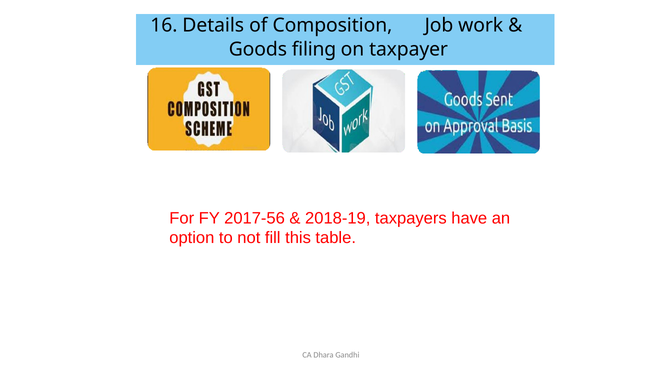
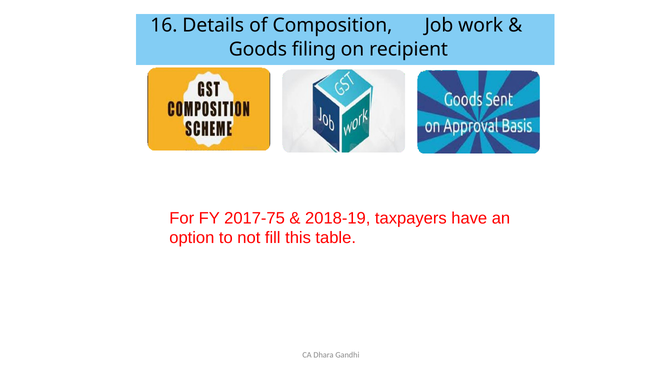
taxpayer: taxpayer -> recipient (409, 49)
2017-56: 2017-56 -> 2017-75 (255, 218)
